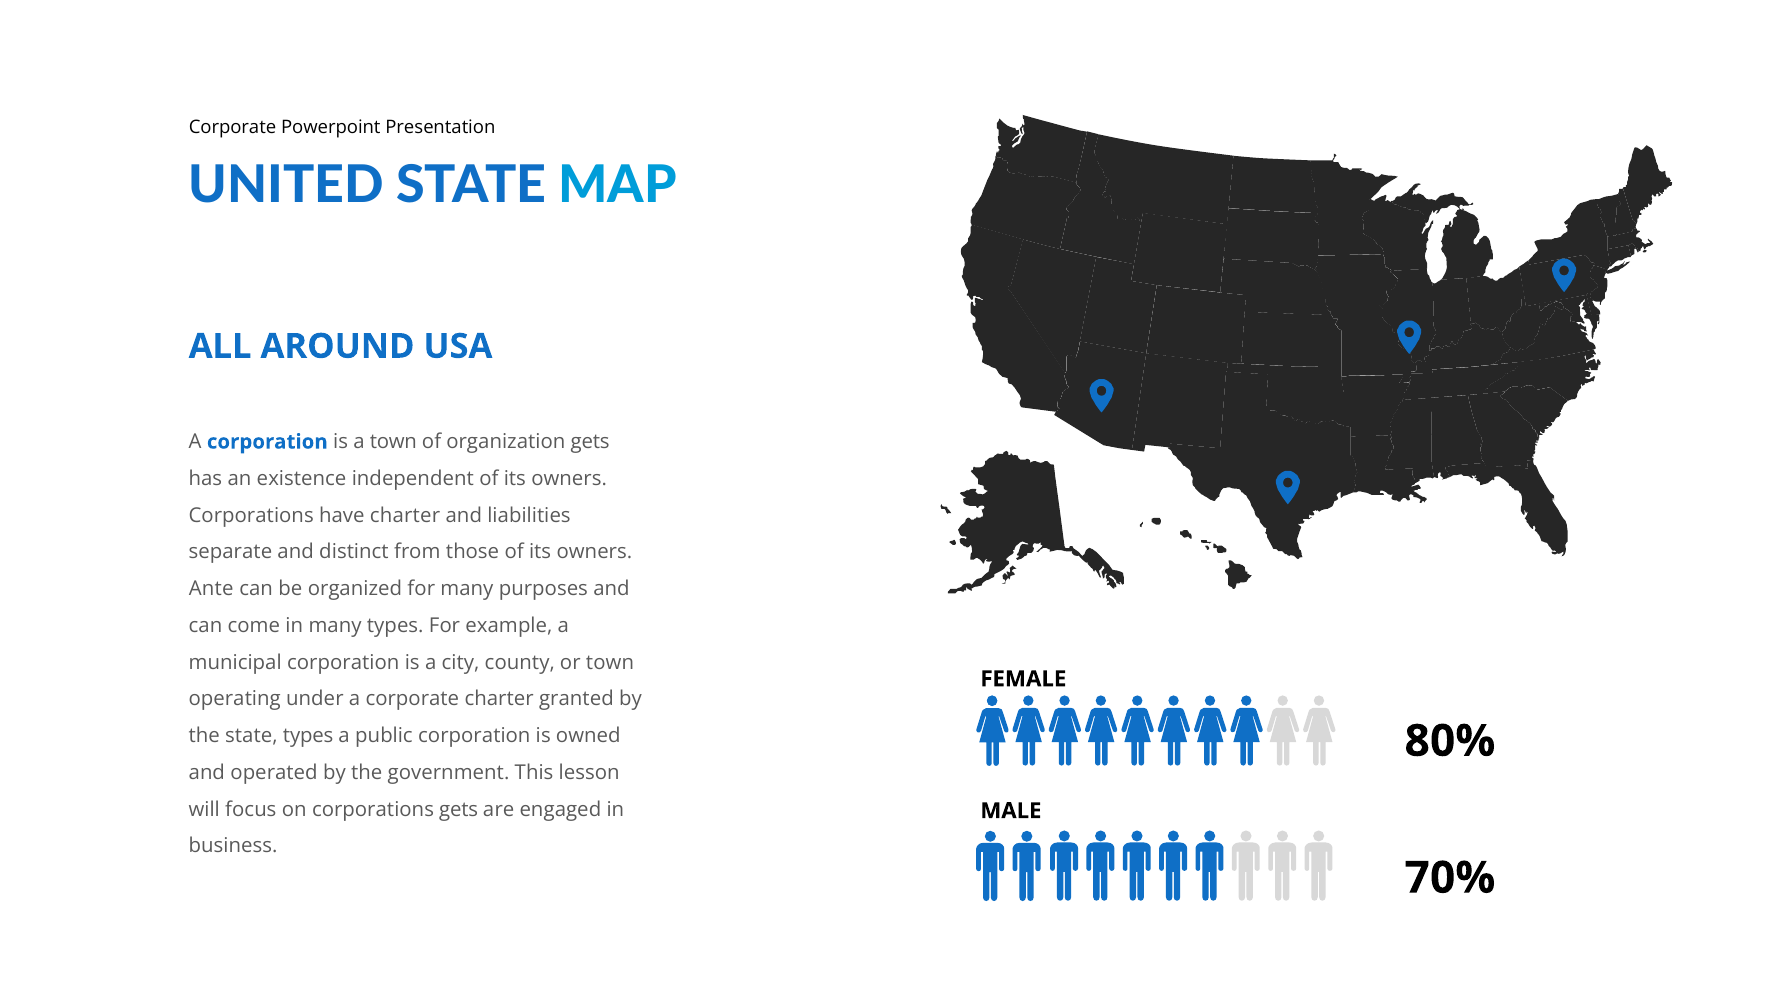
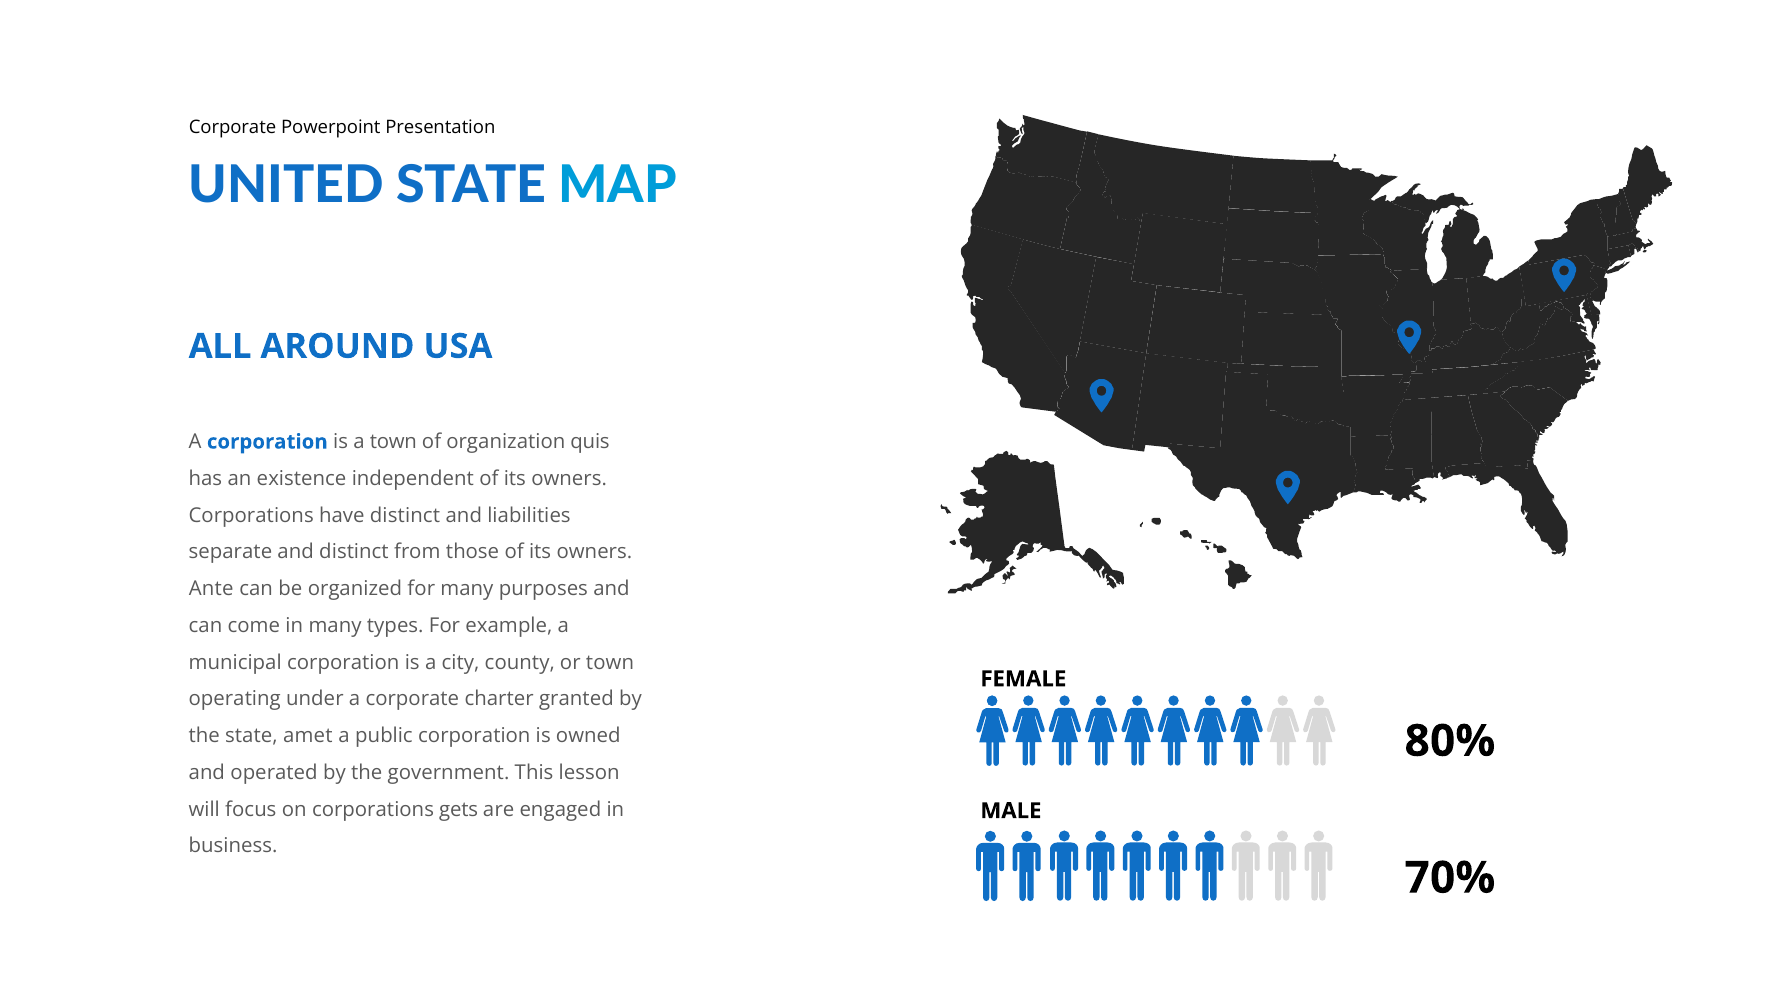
organization gets: gets -> quis (590, 442)
have charter: charter -> distinct (405, 515)
state types: types -> amet (308, 736)
